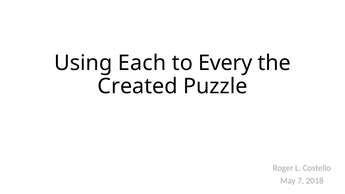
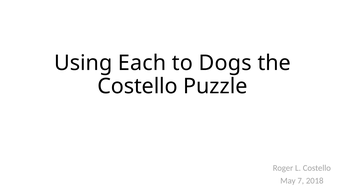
Every: Every -> Dogs (225, 63)
Created: Created -> Costello (138, 86)
